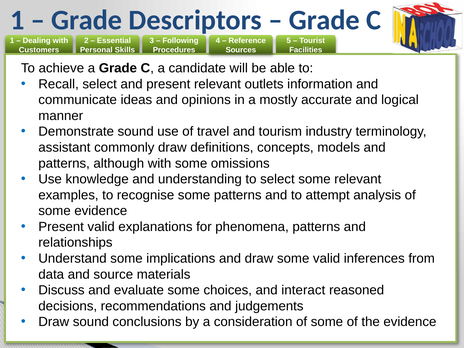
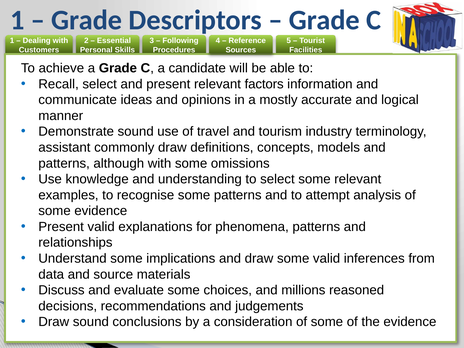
outlets: outlets -> factors (264, 84)
interact: interact -> millions (303, 290)
